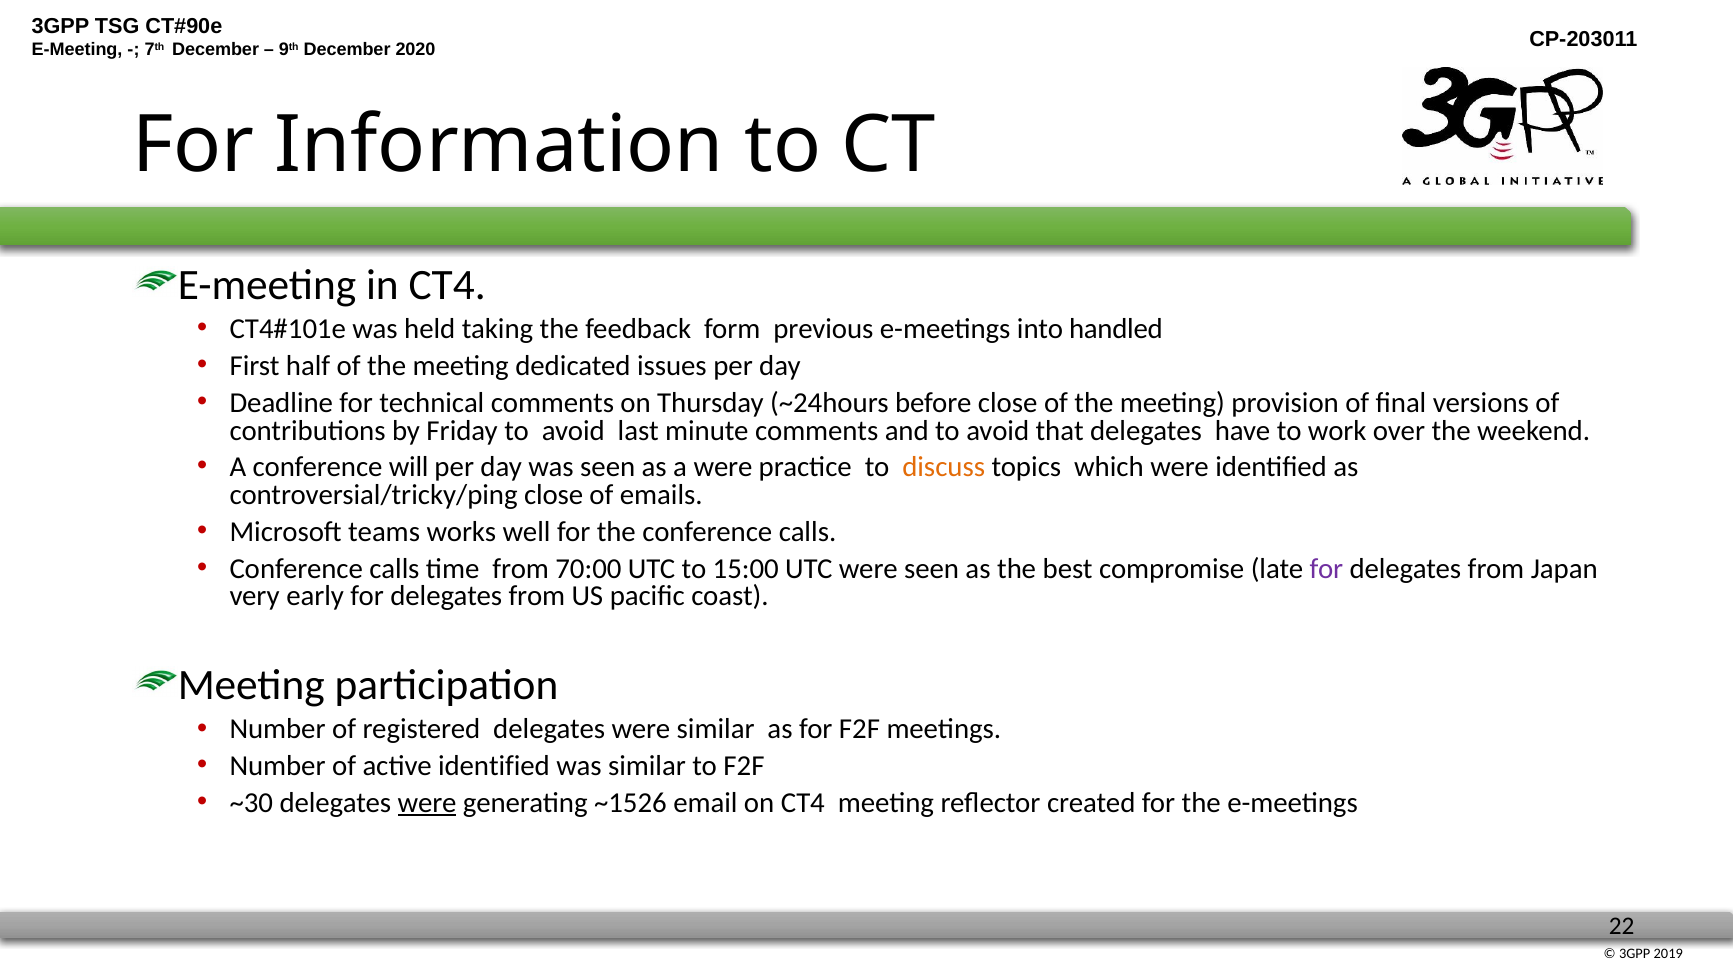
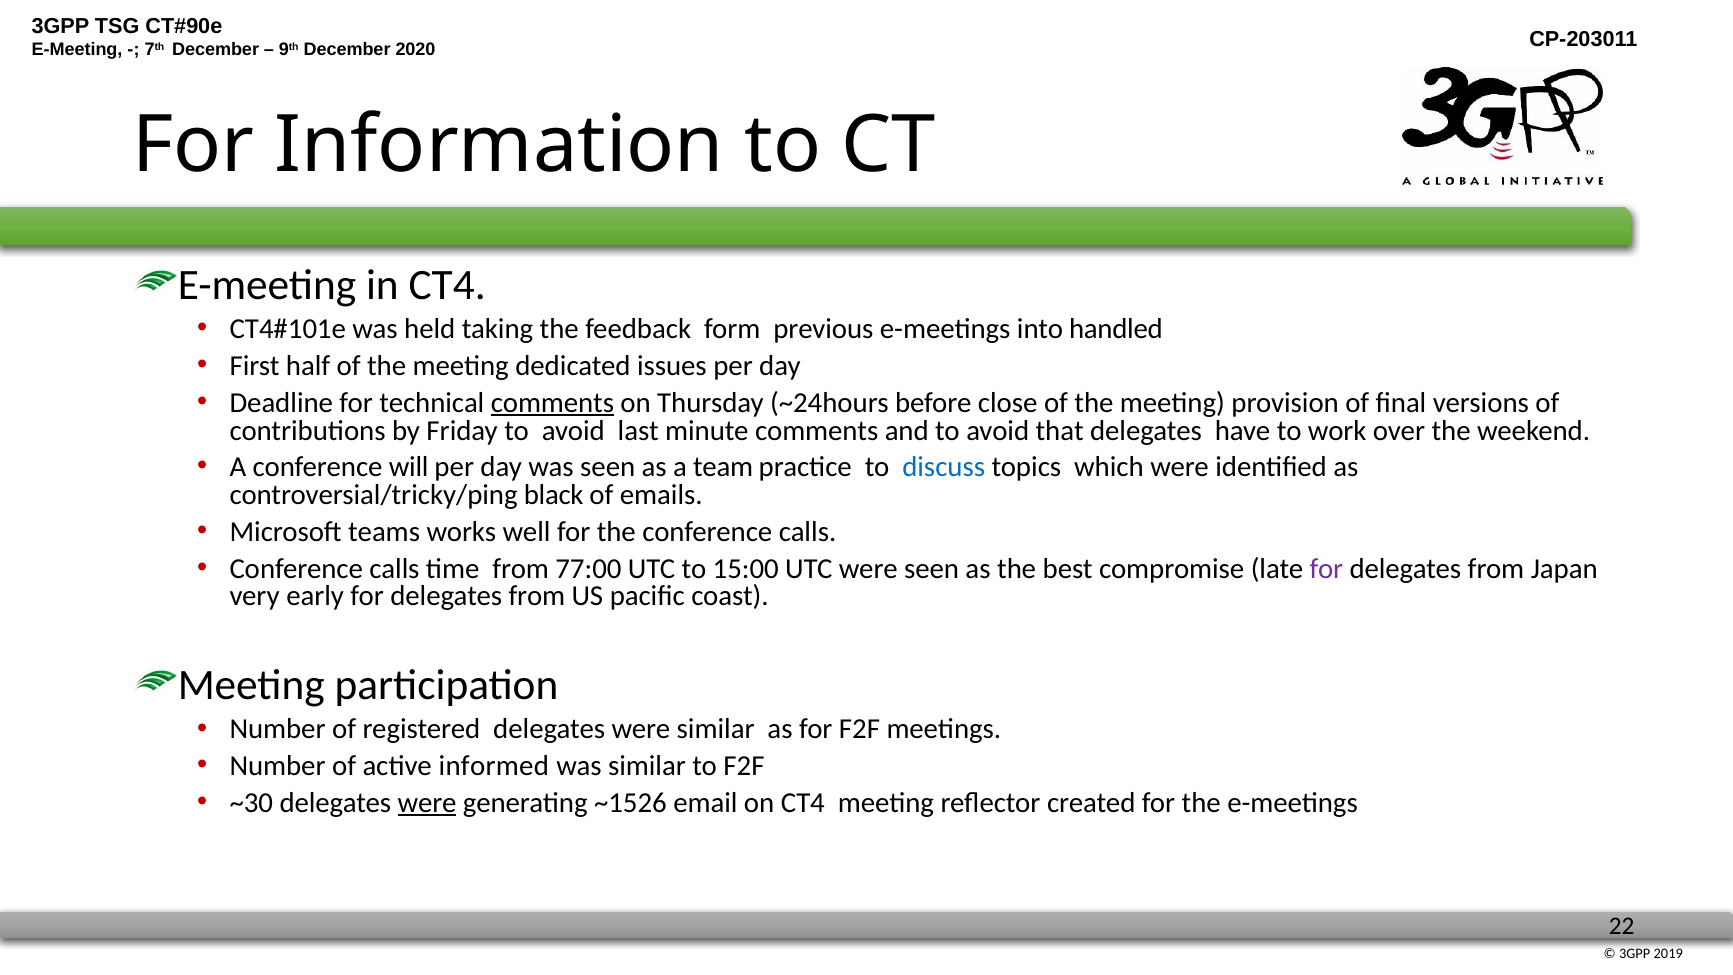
comments underline: none -> present (552, 403)
a were: were -> team (723, 467)
discuss colour: orange -> blue (944, 467)
controversial/tricky/ping close: close -> black (554, 495)
70:00: 70:00 -> 77:00 (588, 568)
active identified: identified -> informed (494, 766)
